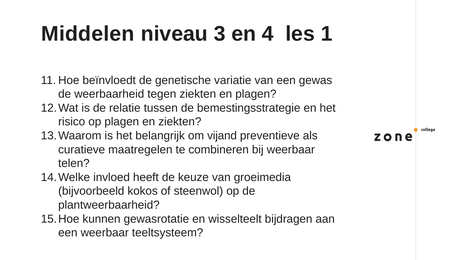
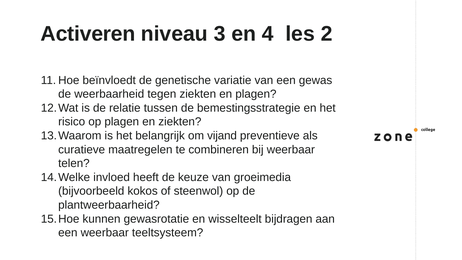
Middelen: Middelen -> Activeren (88, 34)
1: 1 -> 2 (327, 34)
